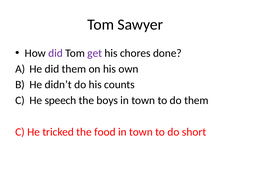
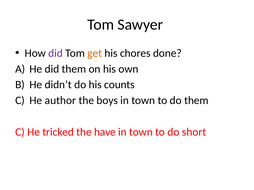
get colour: purple -> orange (95, 53)
speech: speech -> author (60, 101)
food: food -> have (105, 132)
